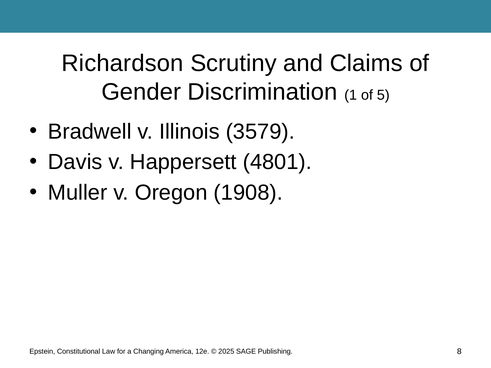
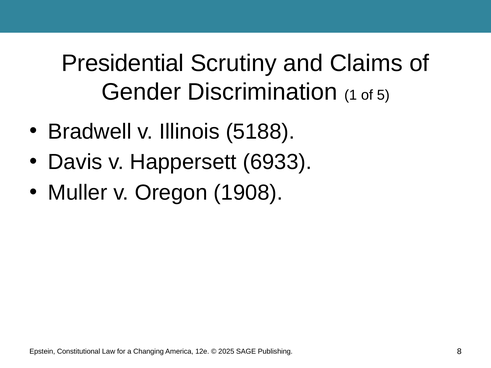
Richardson: Richardson -> Presidential (123, 63)
3579: 3579 -> 5188 (260, 132)
4801: 4801 -> 6933 (277, 162)
